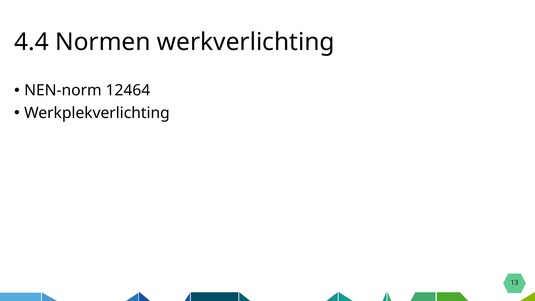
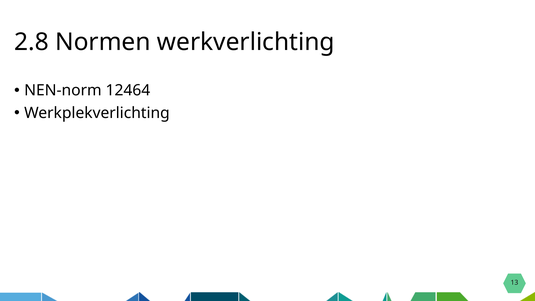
4.4: 4.4 -> 2.8 (31, 42)
